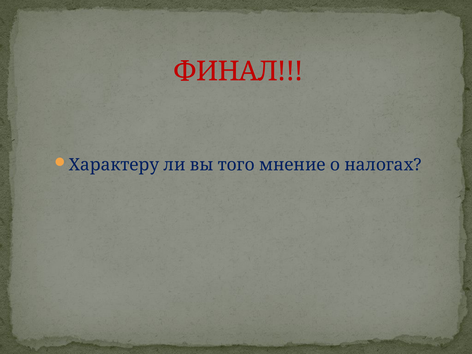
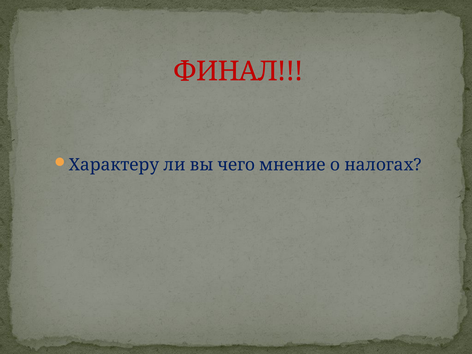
того: того -> чего (236, 165)
